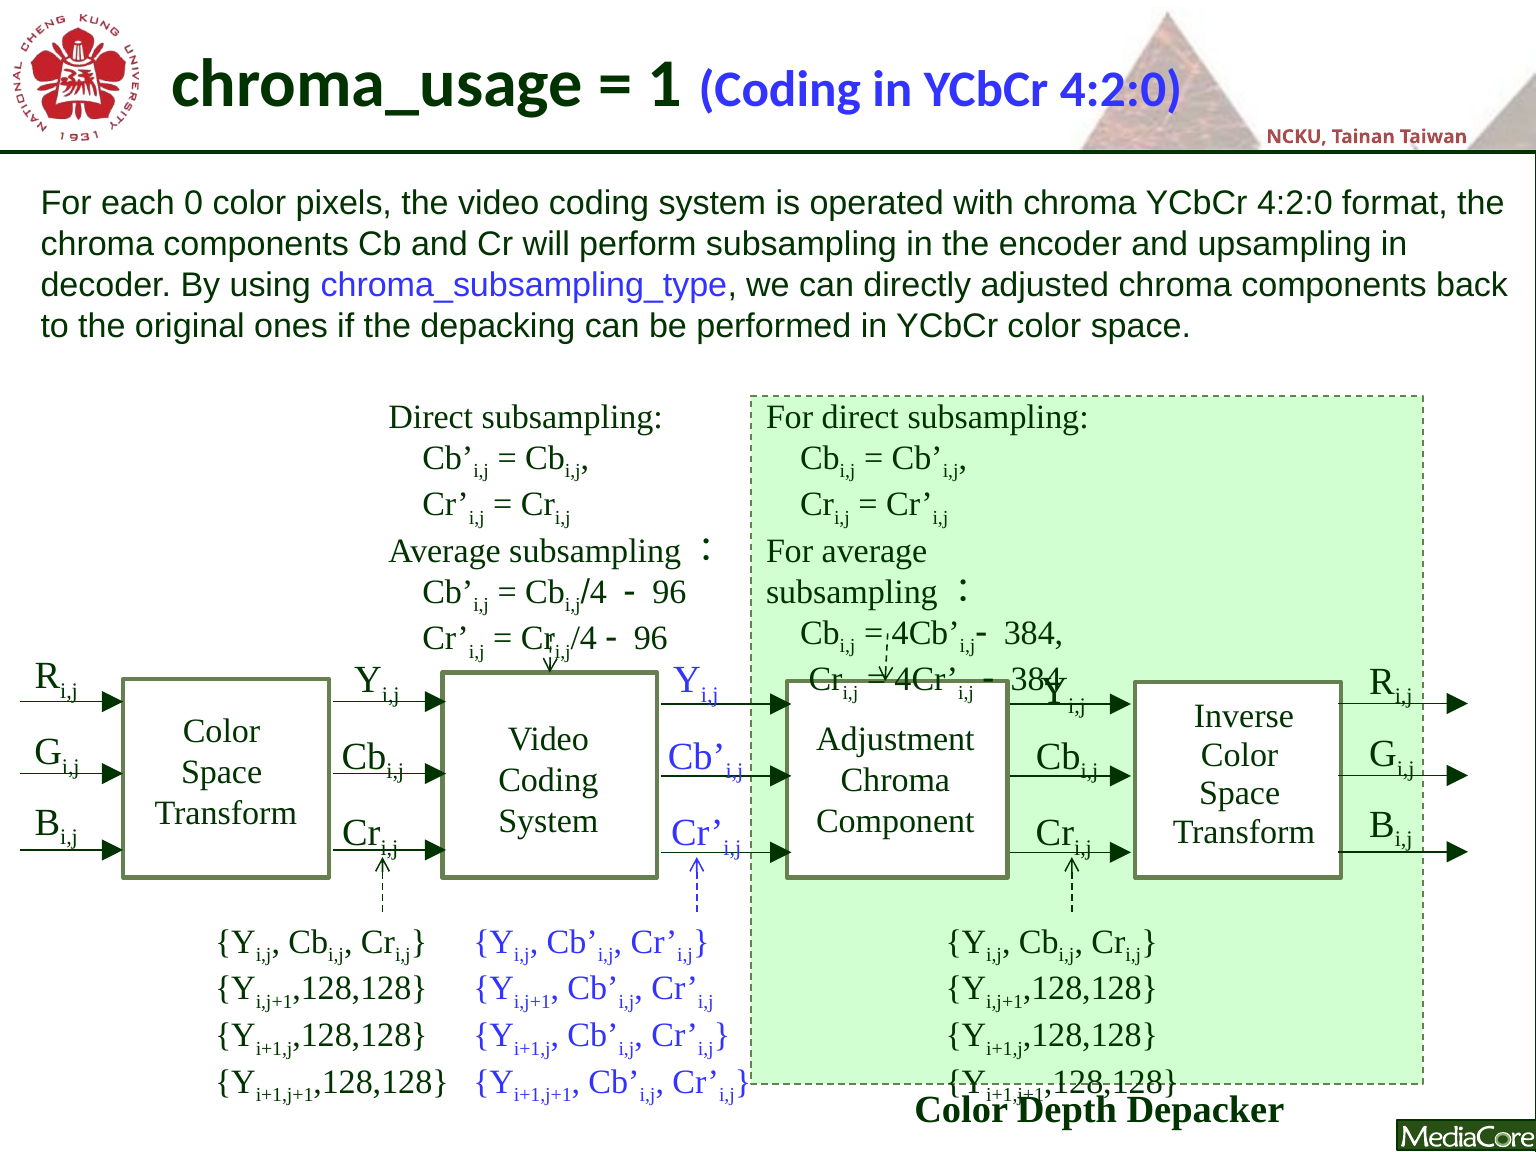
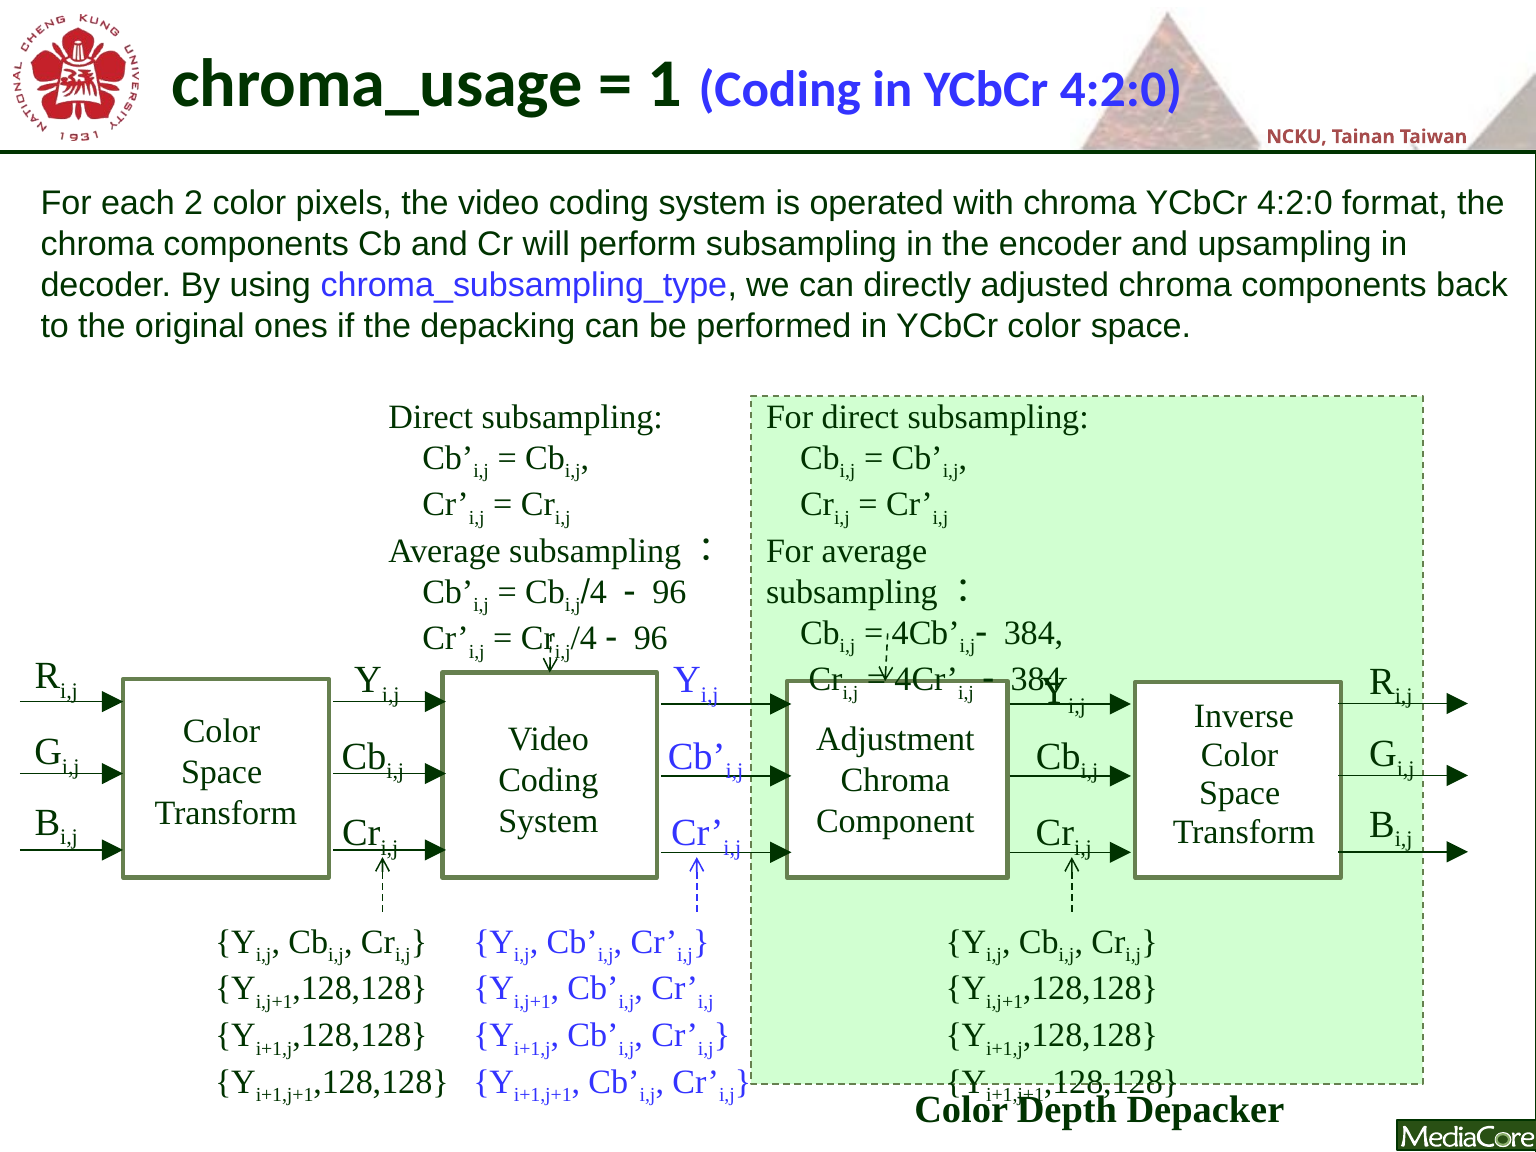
0: 0 -> 2 (194, 203)
